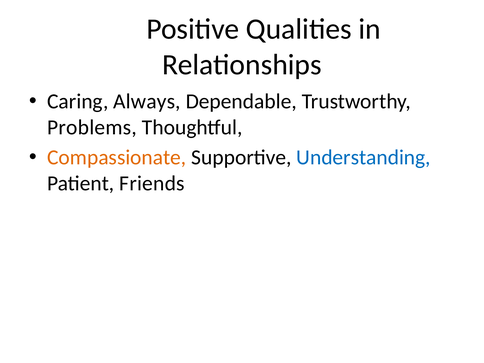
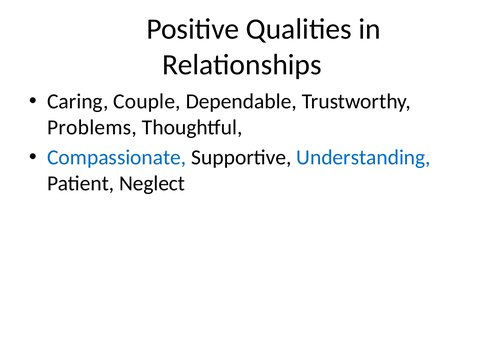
Always: Always -> Couple (147, 102)
Compassionate colour: orange -> blue (117, 157)
Friends: Friends -> Neglect (152, 183)
